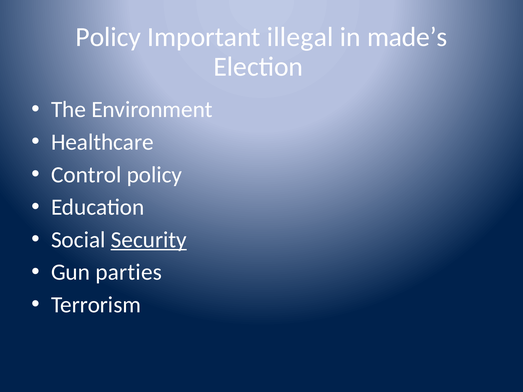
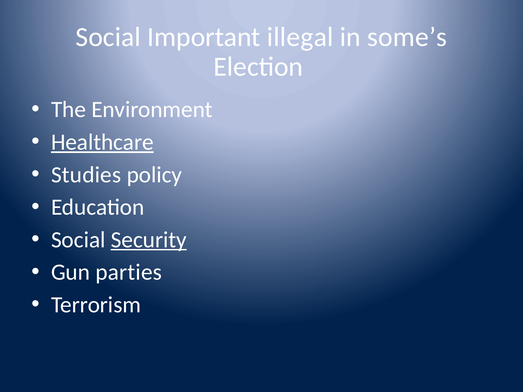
Policy: Policy -> Social (108, 37)
made’s: made’s -> some’s (407, 37)
Healthcare underline: none -> present (102, 142)
Control: Control -> Studies (86, 175)
